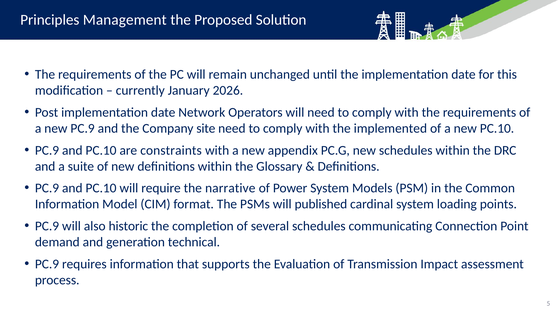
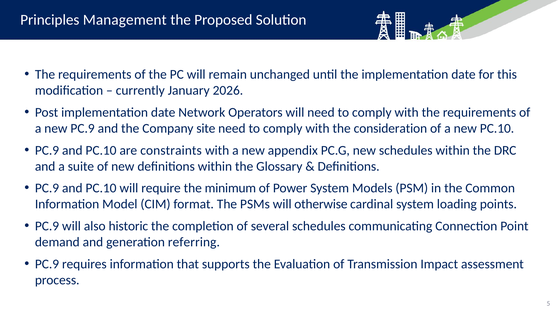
implemented: implemented -> consideration (390, 128)
narrative: narrative -> minimum (230, 188)
published: published -> otherwise (321, 204)
technical: technical -> referring (194, 242)
